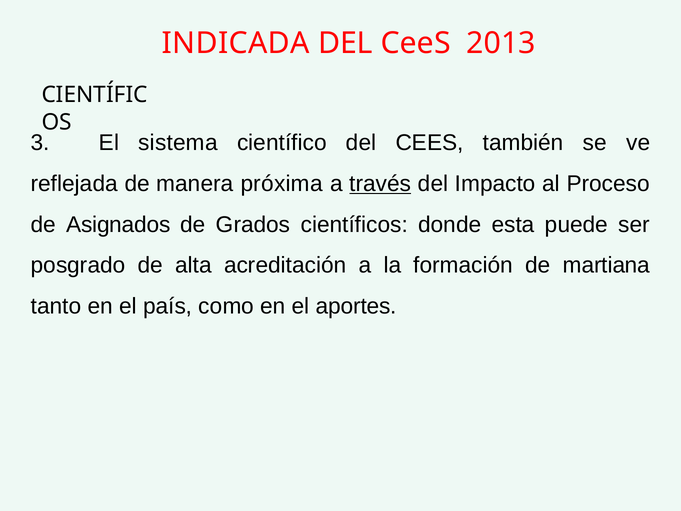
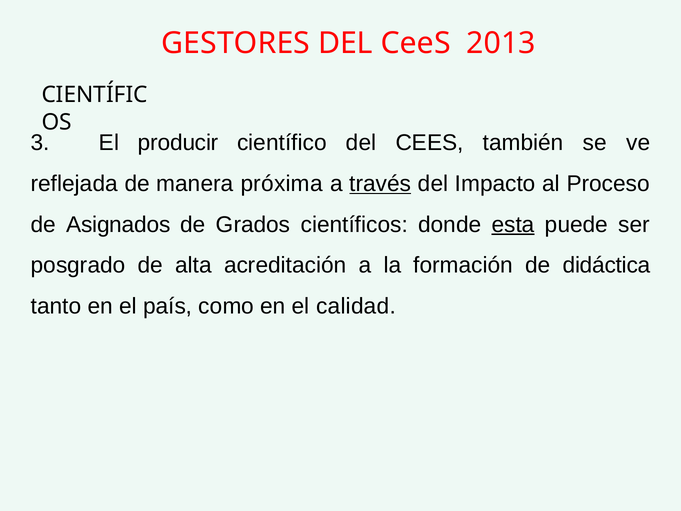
INDICADA: INDICADA -> GESTORES (236, 43)
sistema: sistema -> producir (178, 143)
esta underline: none -> present (513, 224)
martiana: martiana -> didáctica (607, 265)
aportes: aportes -> calidad (356, 306)
